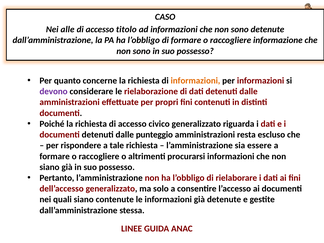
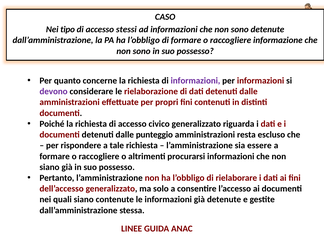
alle: alle -> tipo (68, 29)
titolo: titolo -> stessi (126, 29)
informazioni colour: orange -> purple (195, 81)
